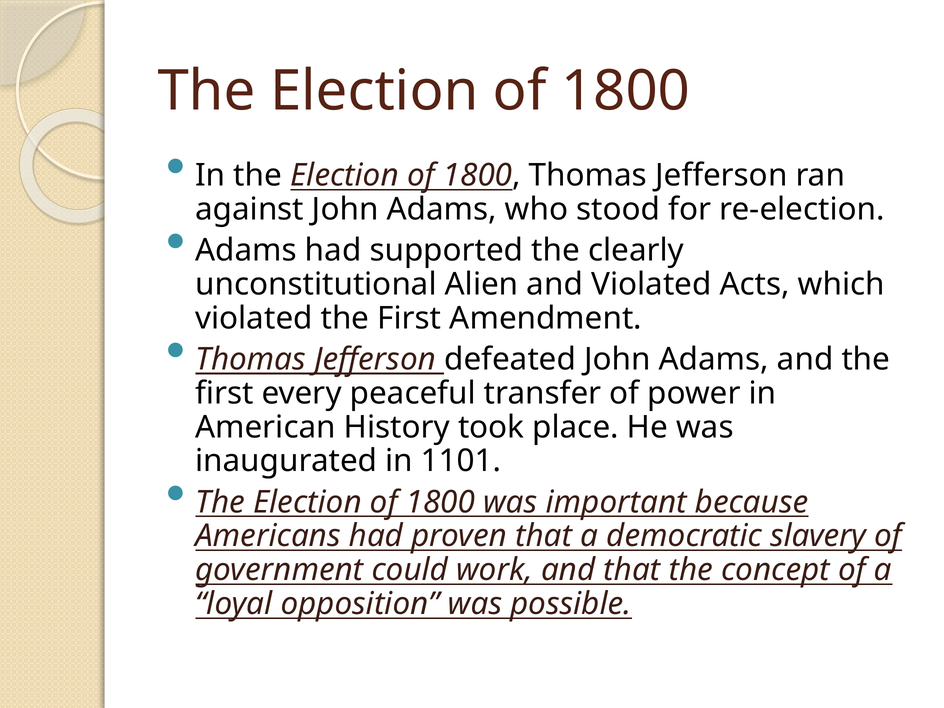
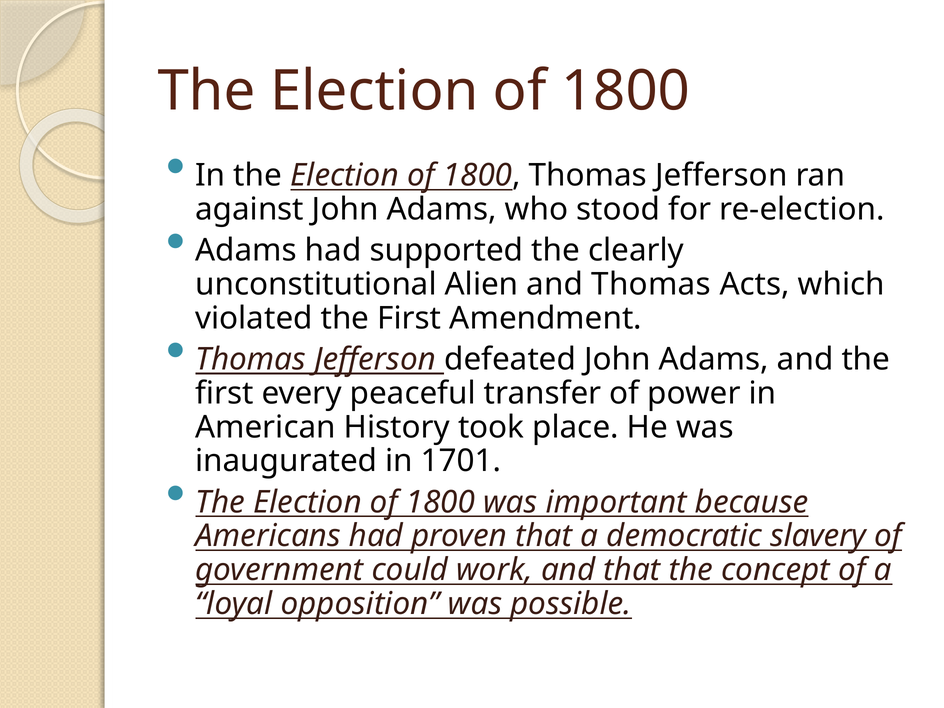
and Violated: Violated -> Thomas (651, 284)
1101: 1101 -> 1701 (461, 461)
